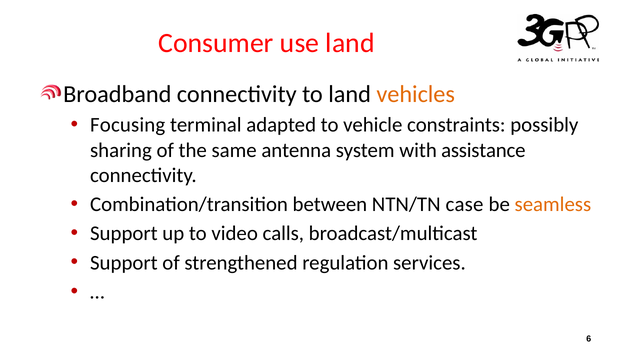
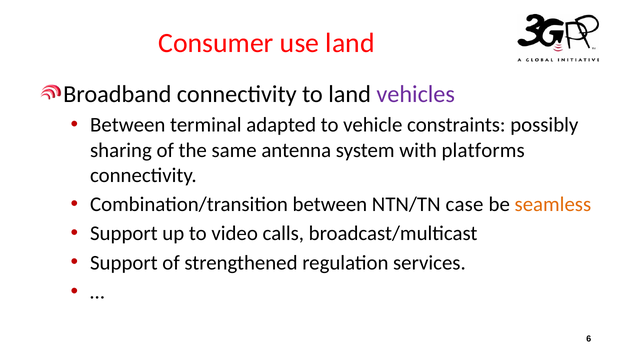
vehicles colour: orange -> purple (416, 94)
Focusing: Focusing -> Between (128, 125)
assistance: assistance -> platforms (483, 150)
